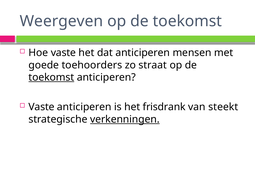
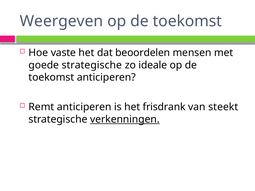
dat anticiperen: anticiperen -> beoordelen (143, 53)
goede toehoorders: toehoorders -> strategische (92, 65)
straat: straat -> ideale (153, 65)
toekomst underline: present -> none (51, 77)
Vaste: Vaste -> Remt (41, 107)
